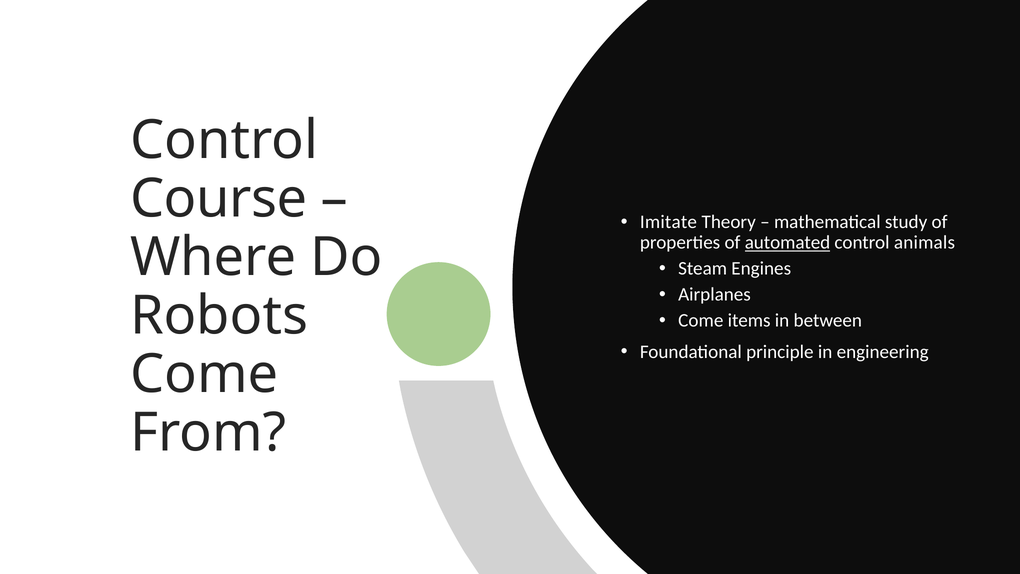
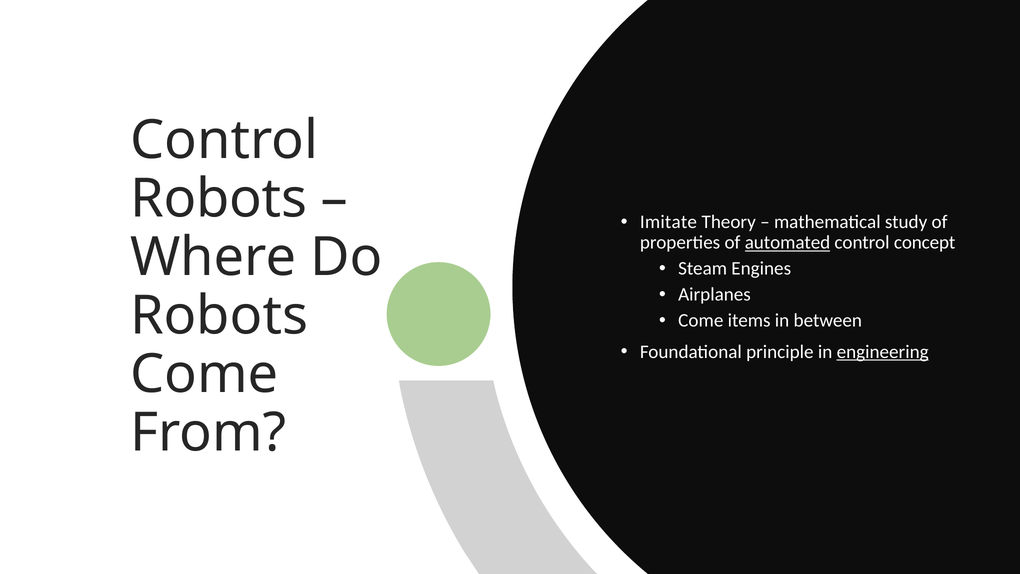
Course: Course -> Robots (219, 199)
animals: animals -> concept (925, 242)
engineering underline: none -> present (883, 352)
